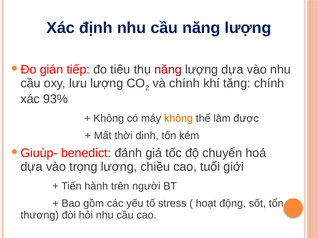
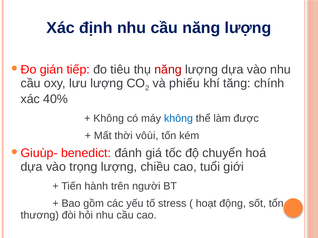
và chính: chính -> phiếu (184, 83)
93%: 93% -> 40% (56, 99)
không colour: orange -> blue (178, 119)
dinh: dinh -> vôùi (147, 136)
